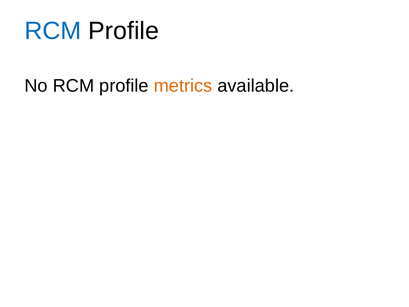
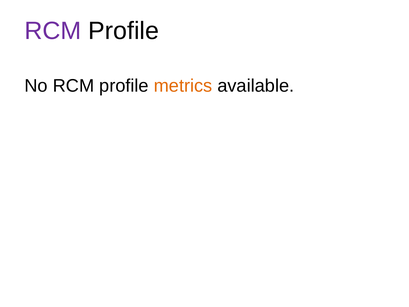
RCM colour: blue -> purple (53, 31)
